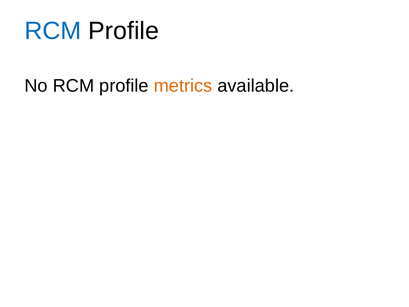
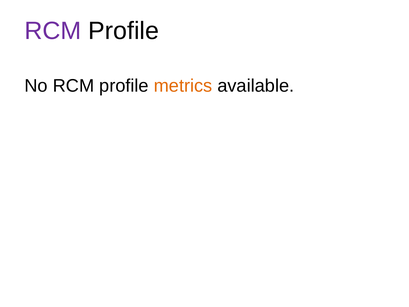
RCM colour: blue -> purple (53, 31)
